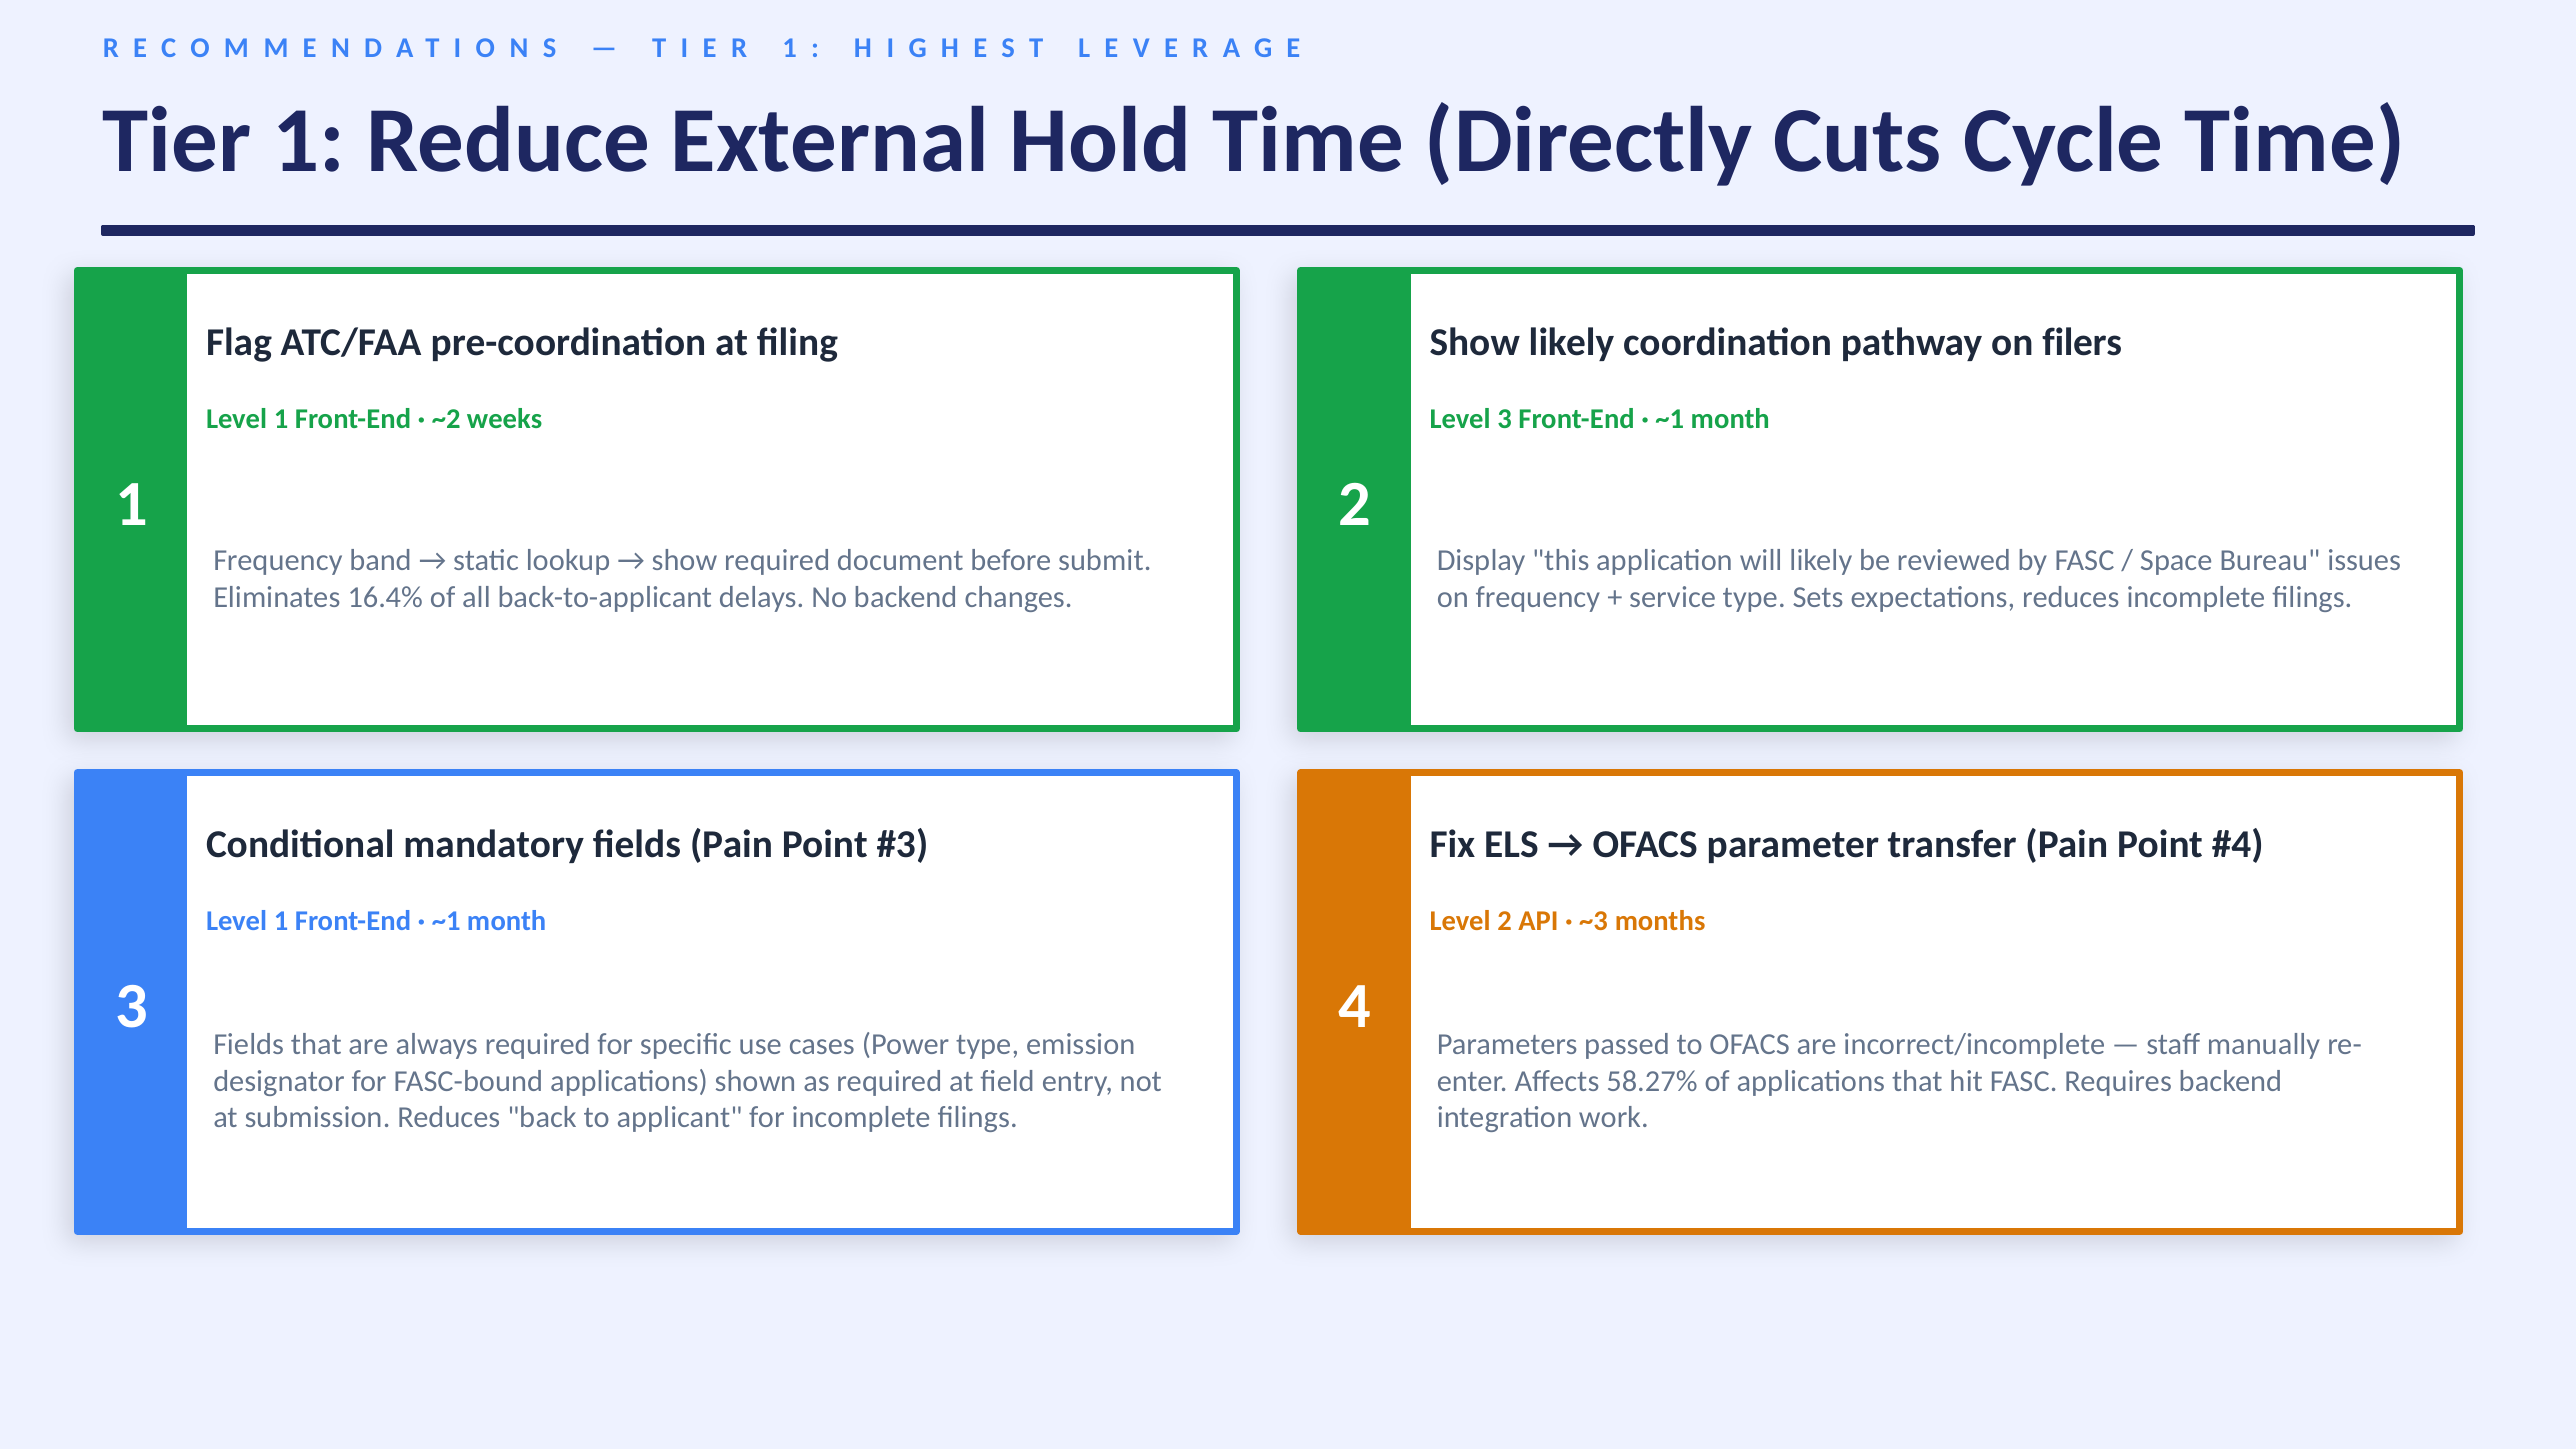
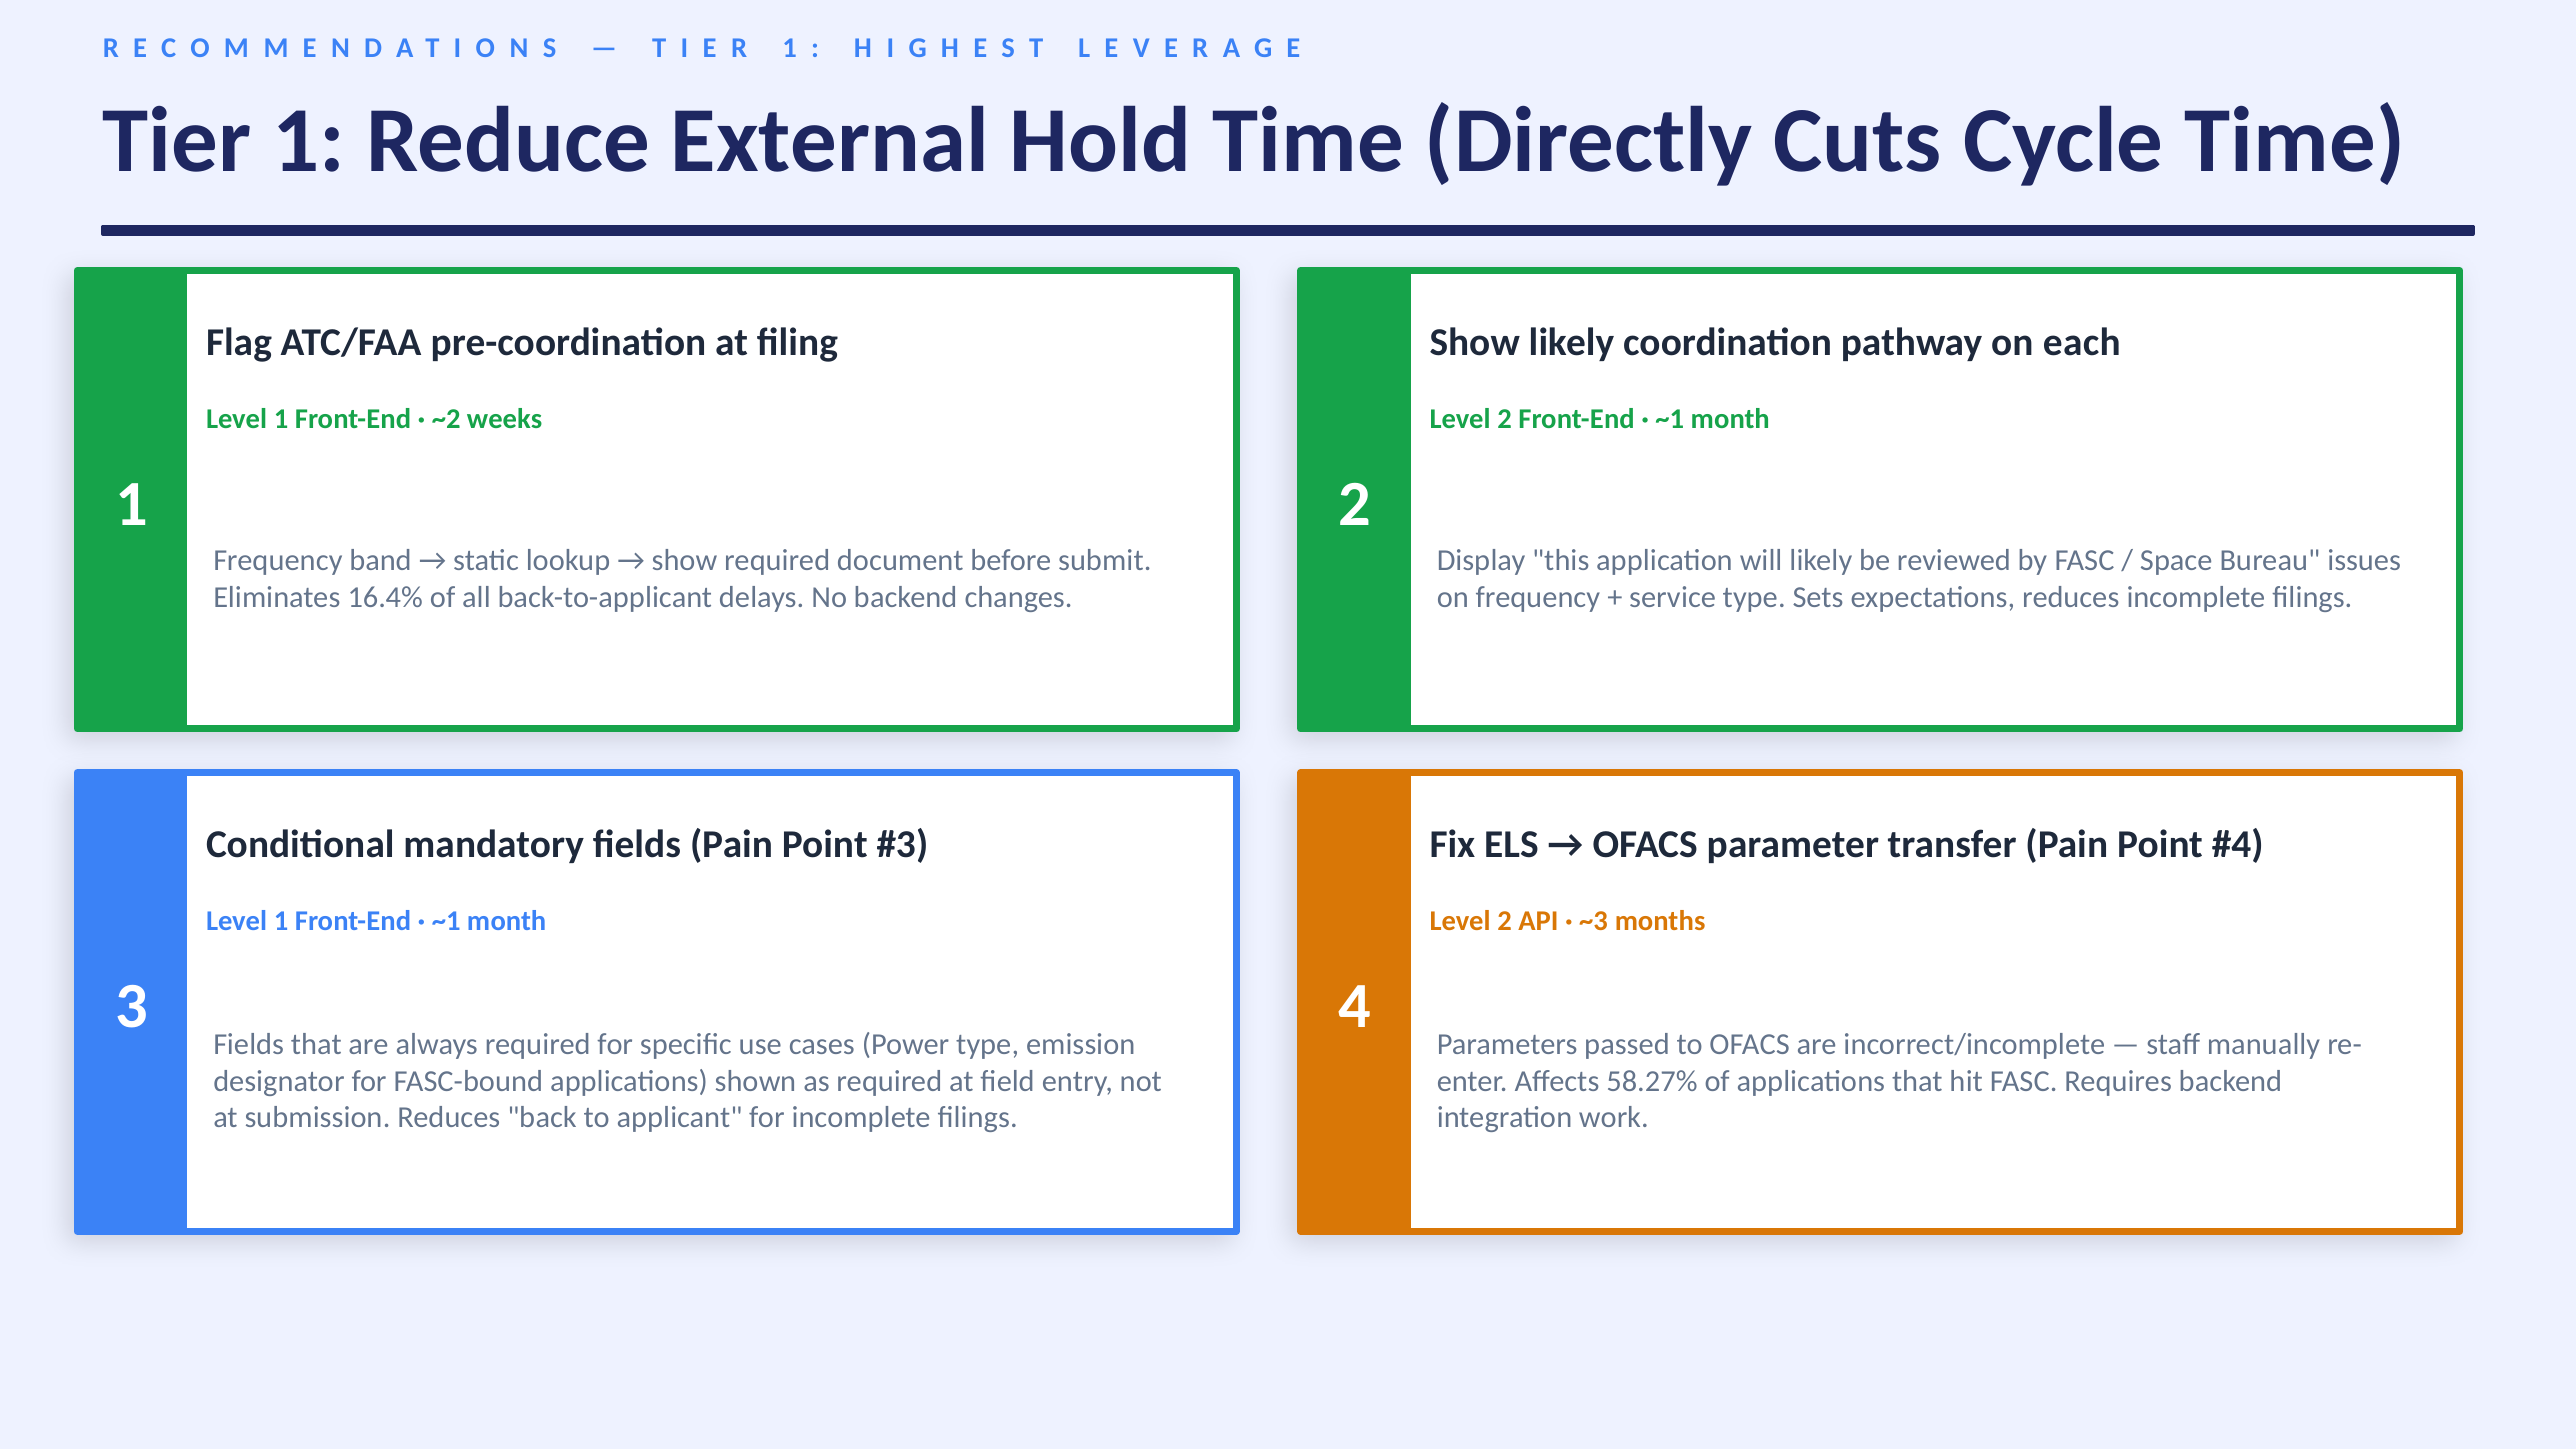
filers: filers -> each (2082, 343)
3: 3 -> 2 (1505, 419)
